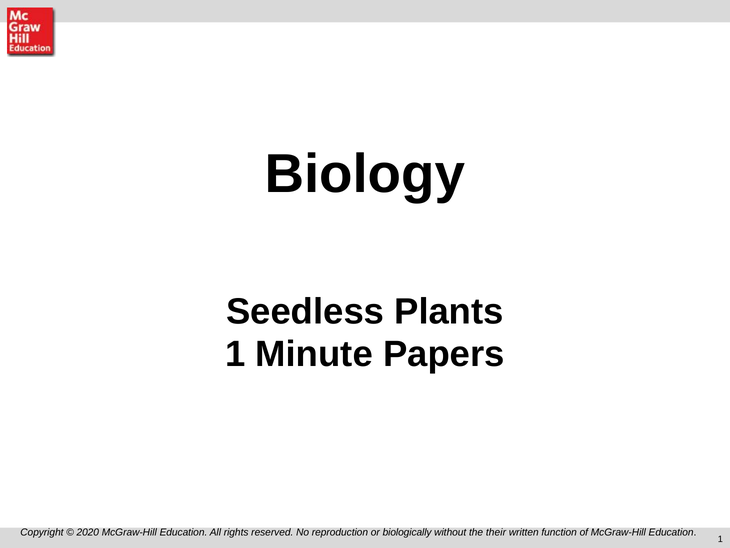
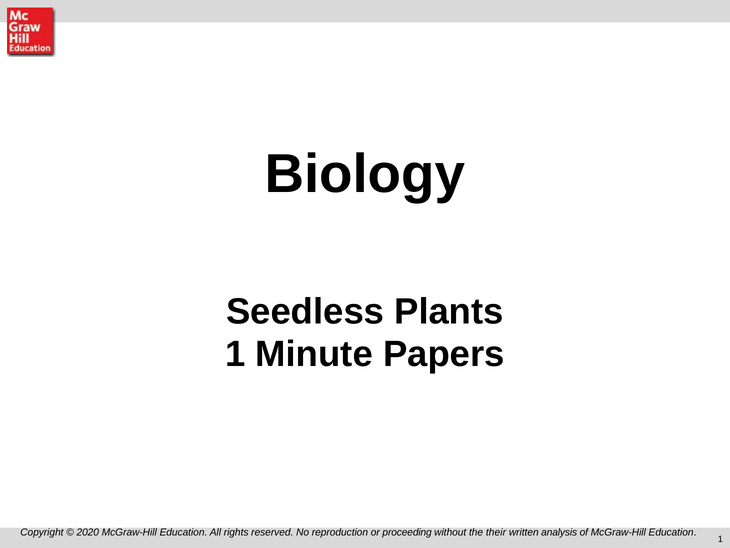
biologically: biologically -> proceeding (407, 532)
function: function -> analysis (559, 532)
